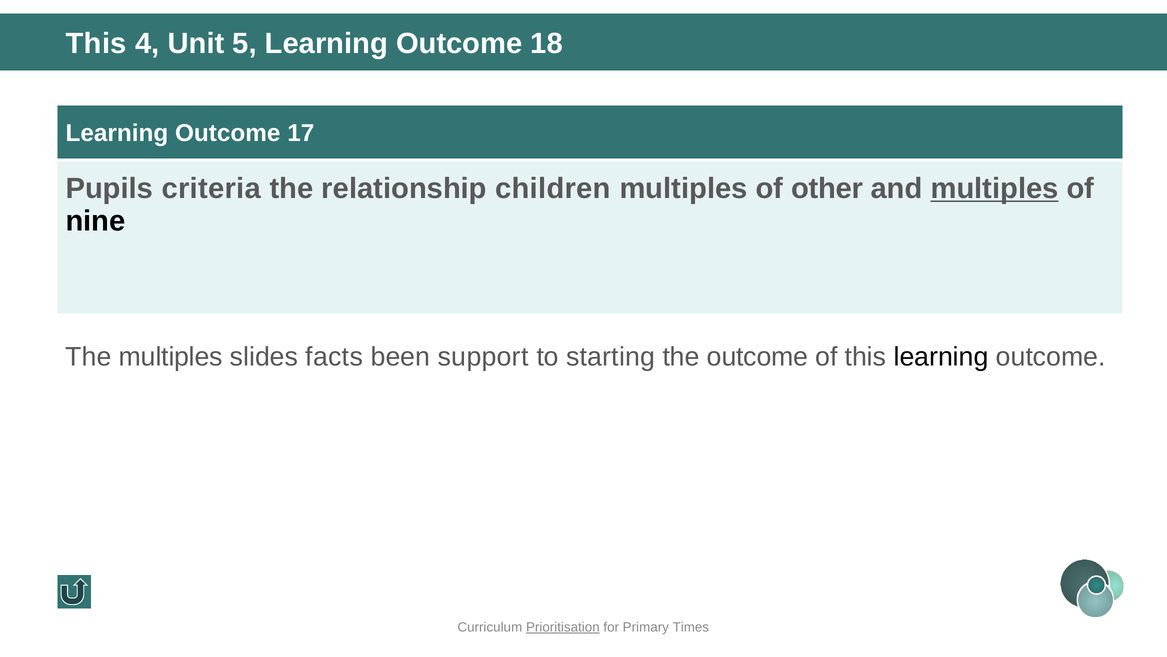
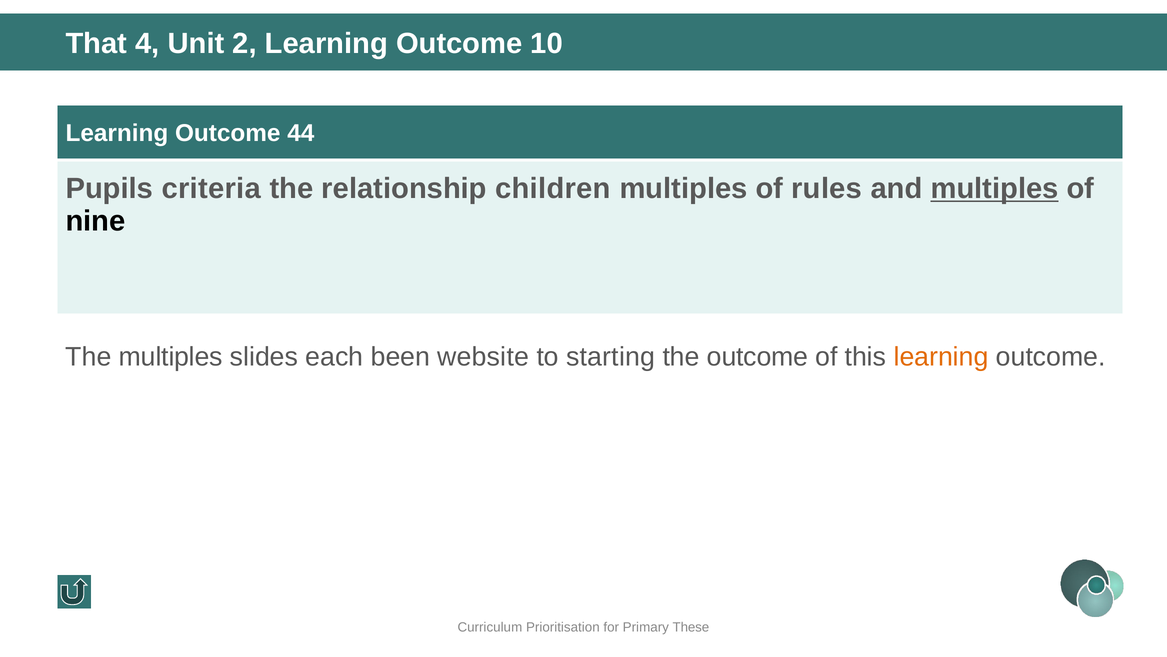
This: This -> That (96, 44)
5: 5 -> 2 (245, 44)
18: 18 -> 10 (547, 44)
17: 17 -> 44 (301, 133)
other: other -> rules (827, 189)
facts: facts -> each (334, 357)
support: support -> website (483, 357)
learning colour: black -> orange (941, 357)
Prioritisation underline: present -> none (563, 627)
Times: Times -> These (691, 627)
